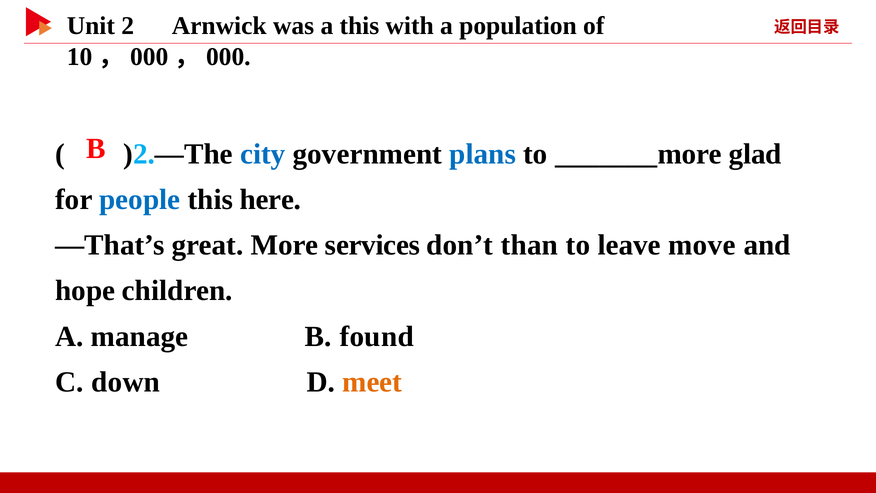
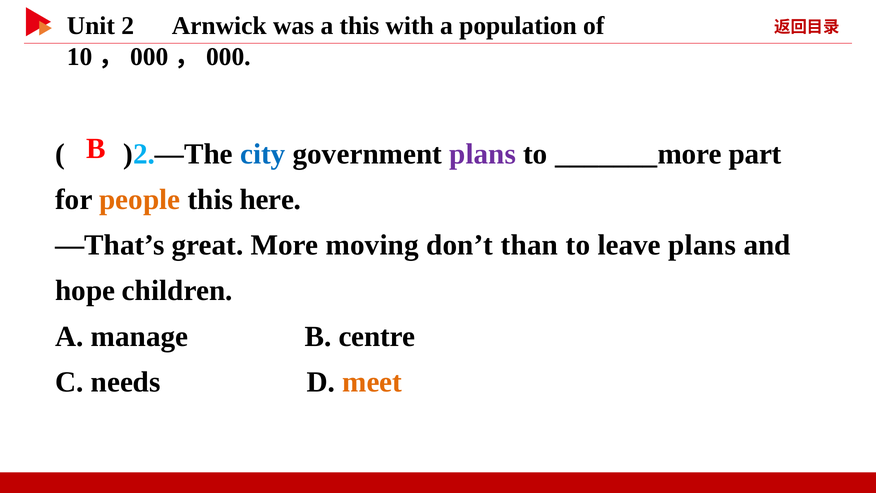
plans colour: blue -> purple (483, 154)
glad: glad -> part (755, 154)
people colour: blue -> orange (140, 200)
services: services -> moving (372, 245)
leave move: move -> plans (702, 245)
found: found -> centre (377, 336)
down: down -> needs (126, 382)
